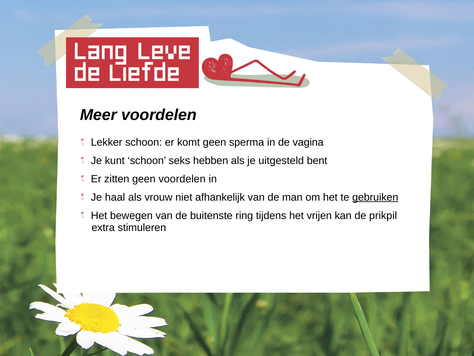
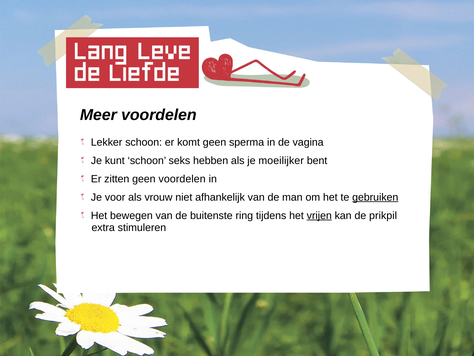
uitgesteld: uitgesteld -> moeilijker (281, 160)
haal: haal -> voor (115, 197)
vrijen underline: none -> present (319, 215)
